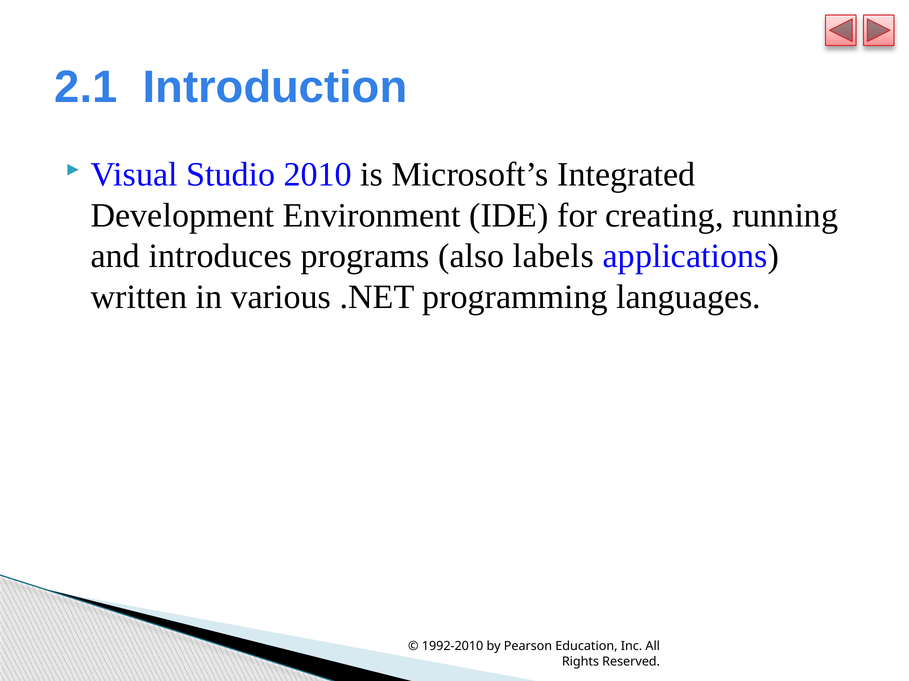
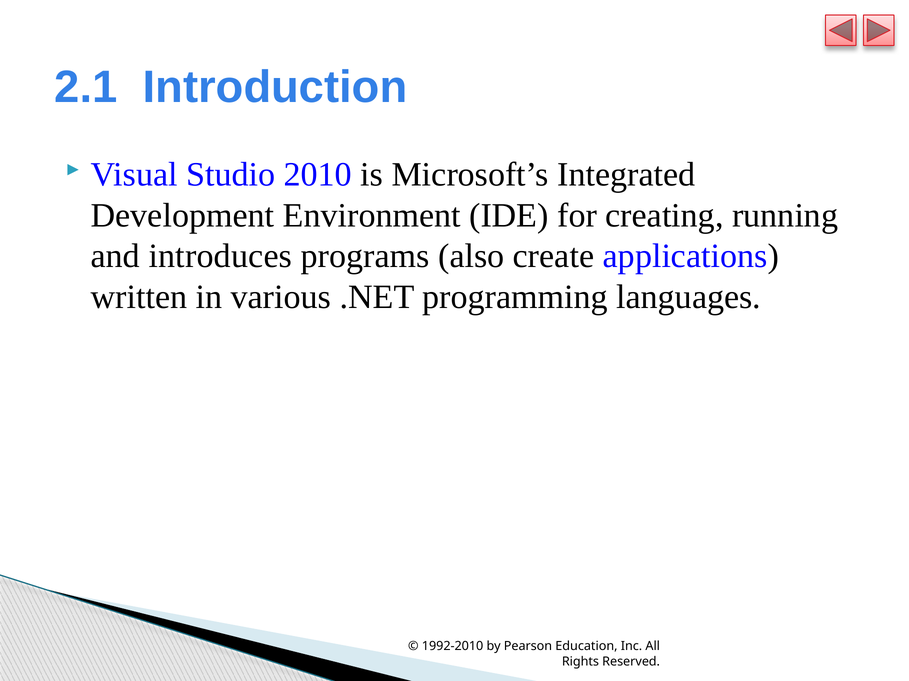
labels: labels -> create (553, 257)
